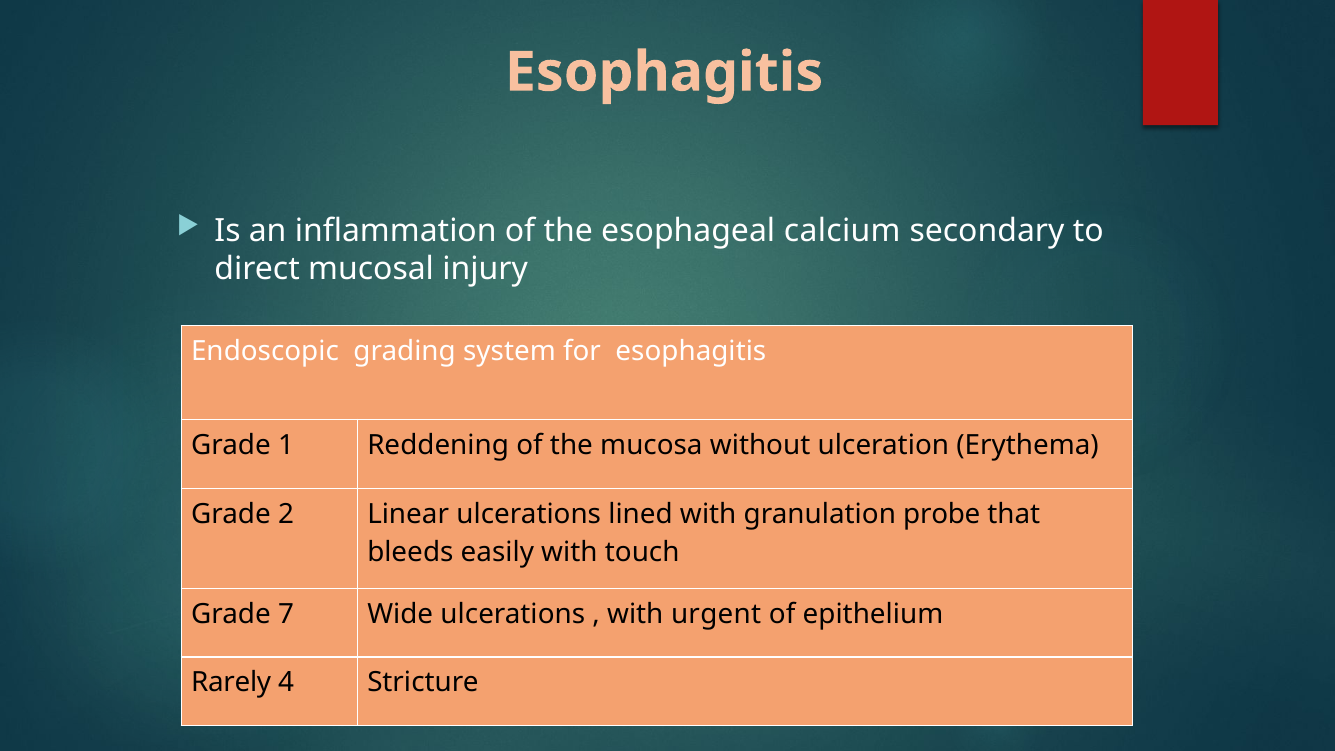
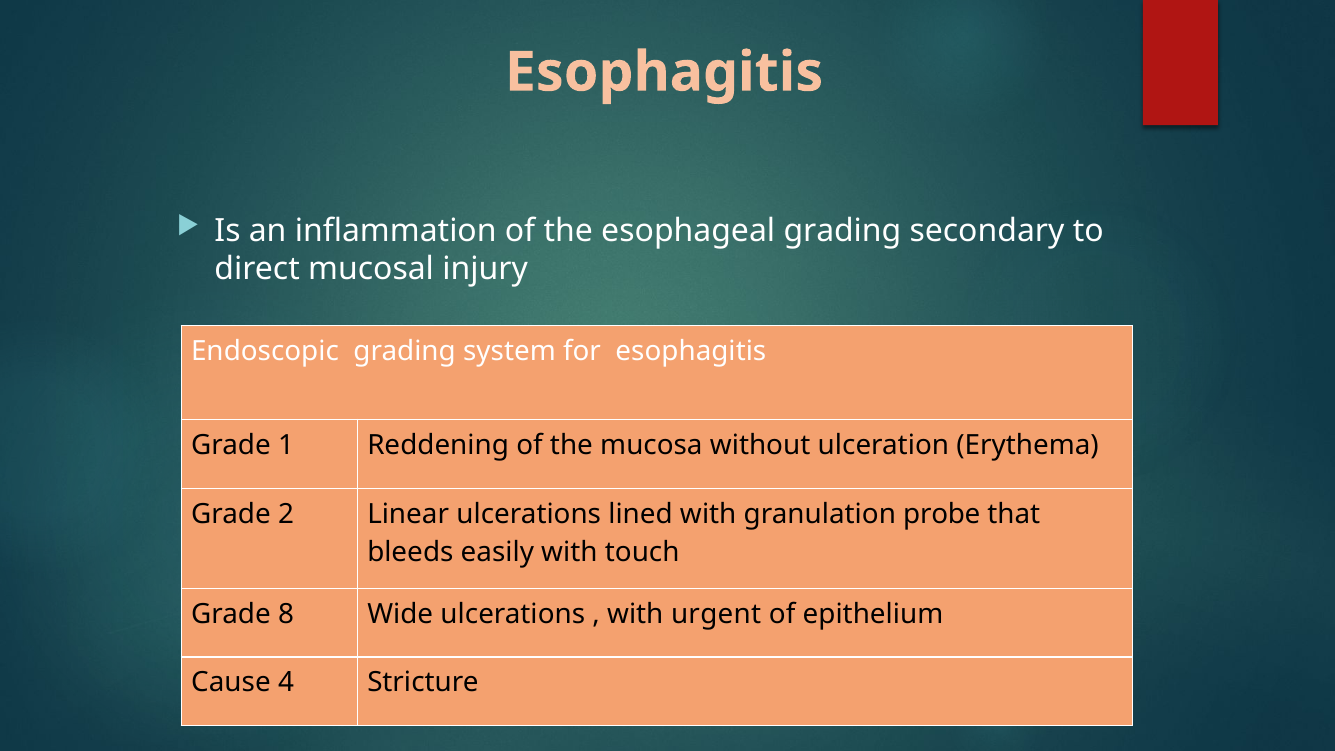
esophageal calcium: calcium -> grading (842, 231)
7: 7 -> 8 (286, 614)
Rarely: Rarely -> Cause (231, 683)
